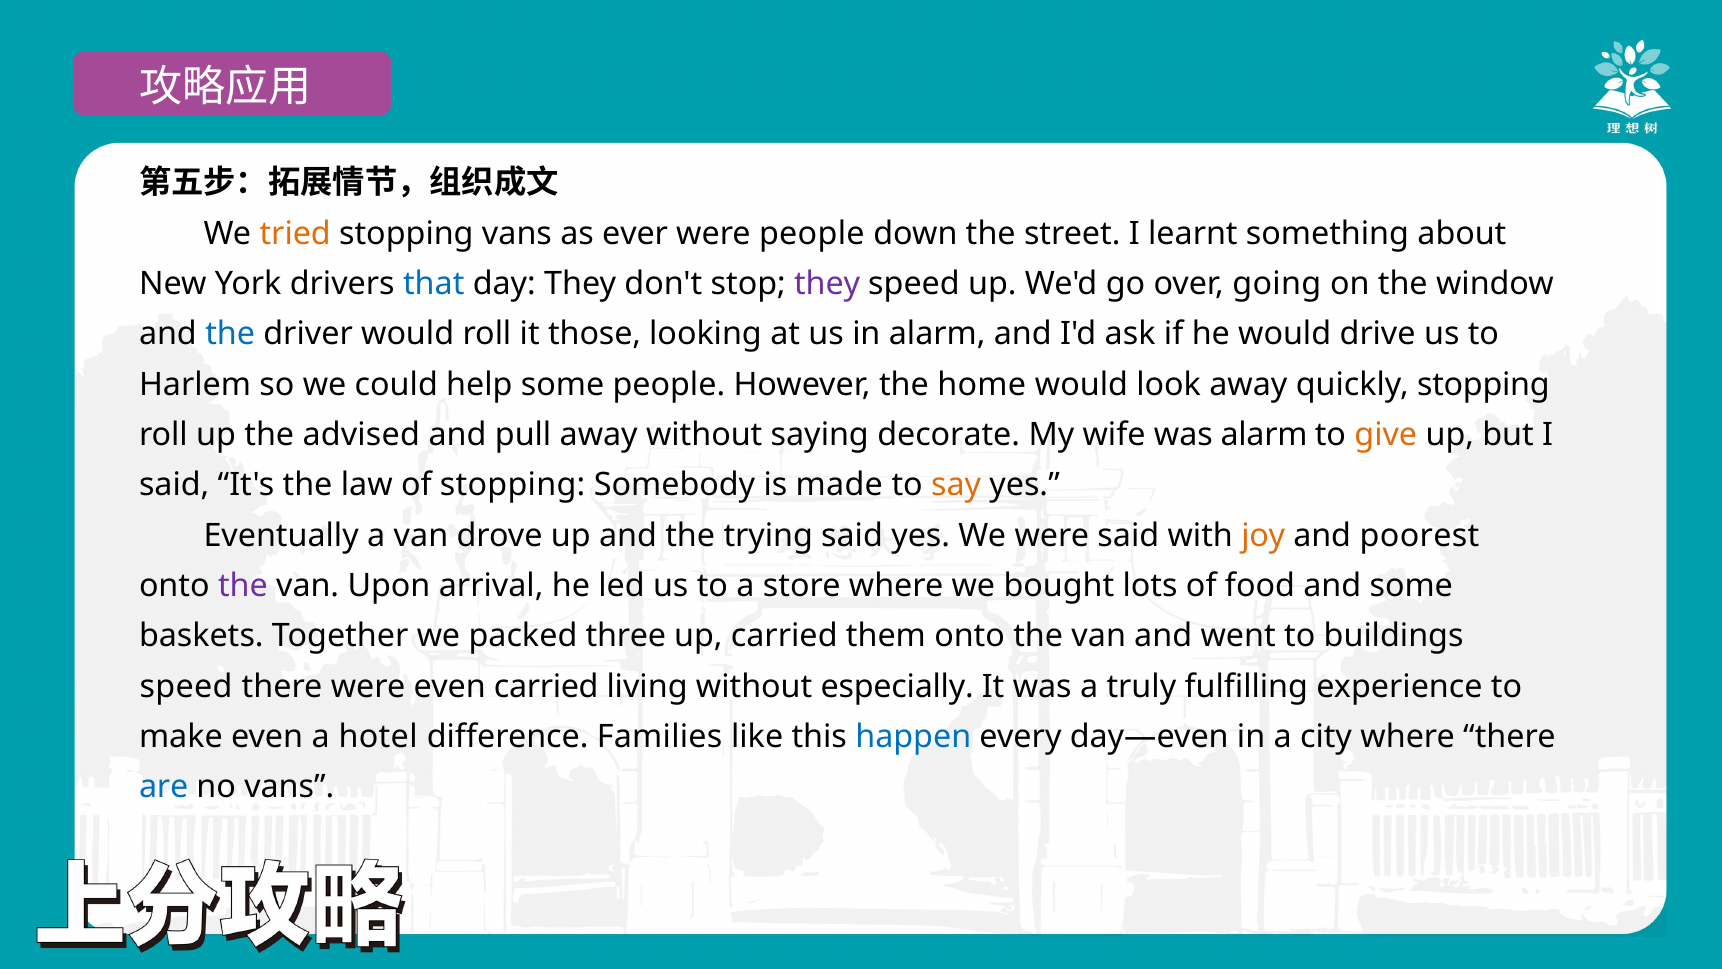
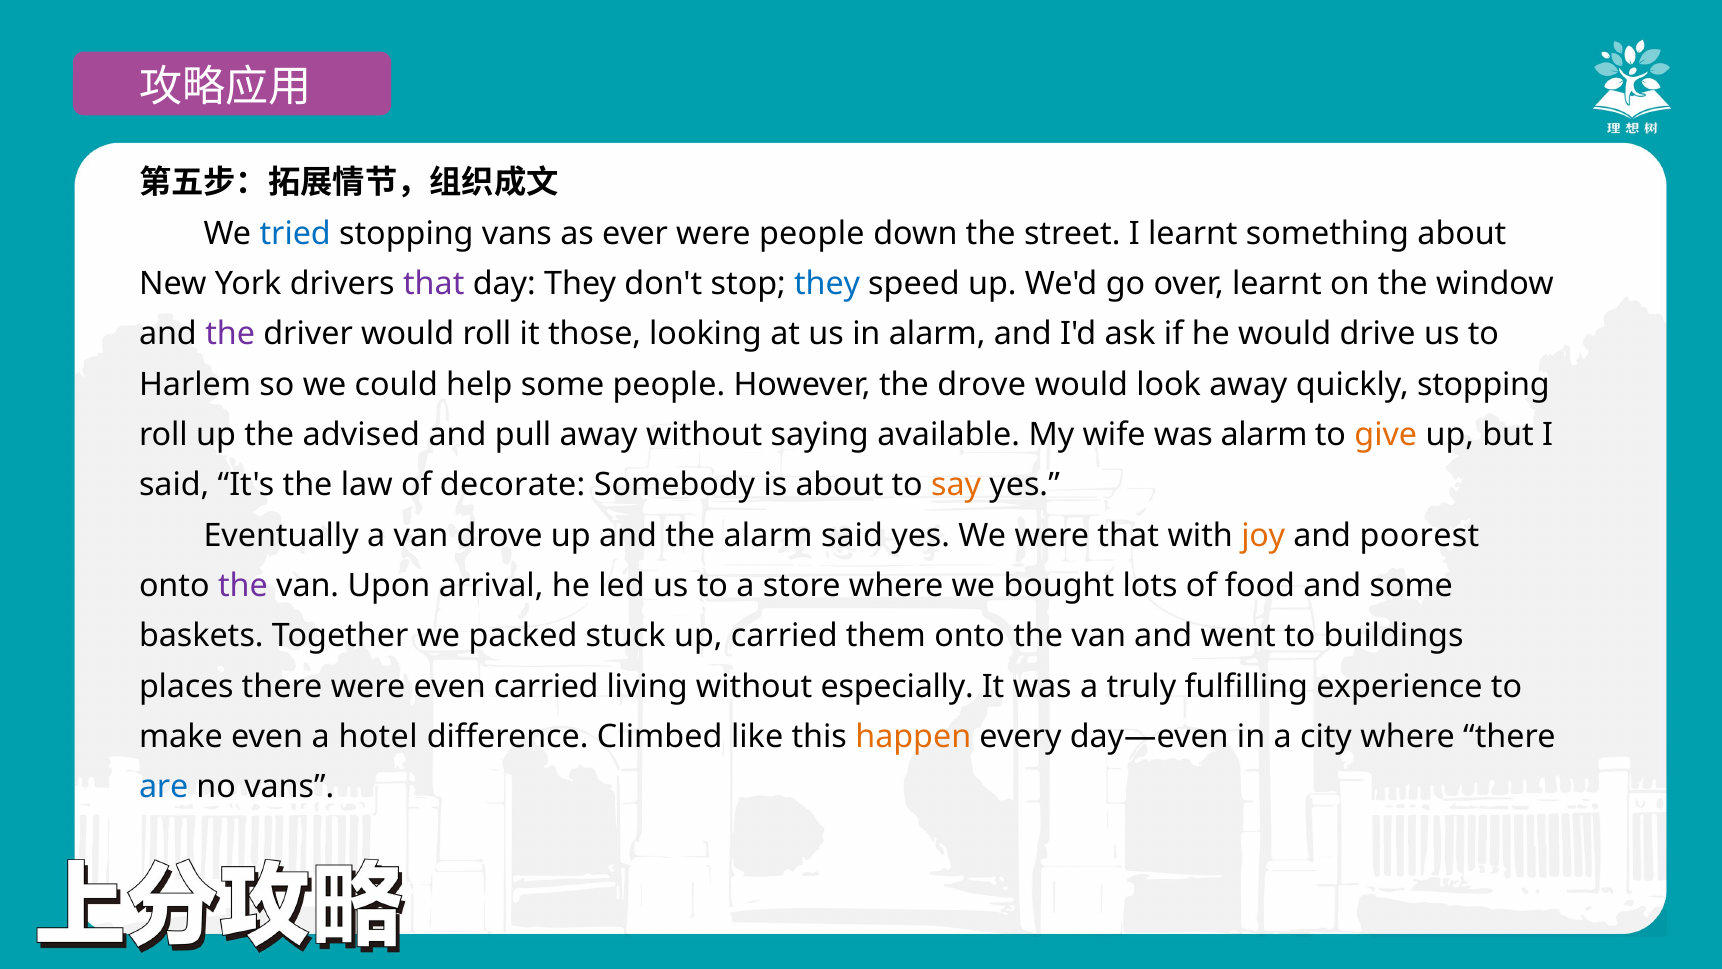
tried colour: orange -> blue (295, 233)
that colour: blue -> purple (434, 284)
they colour: purple -> blue (827, 284)
over going: going -> learnt (1277, 284)
the colour: blue -> purple (230, 334)
the home: home -> drove (982, 384)
decorate: decorate -> available (949, 435)
of stopping: stopping -> decorate (513, 485)
is made: made -> about (840, 485)
the trying: trying -> alarm (768, 535)
were said: said -> that (1128, 535)
three: three -> stuck (626, 636)
speed: speed -> places (186, 686)
Families: Families -> Climbed (660, 737)
happen colour: blue -> orange (913, 737)
